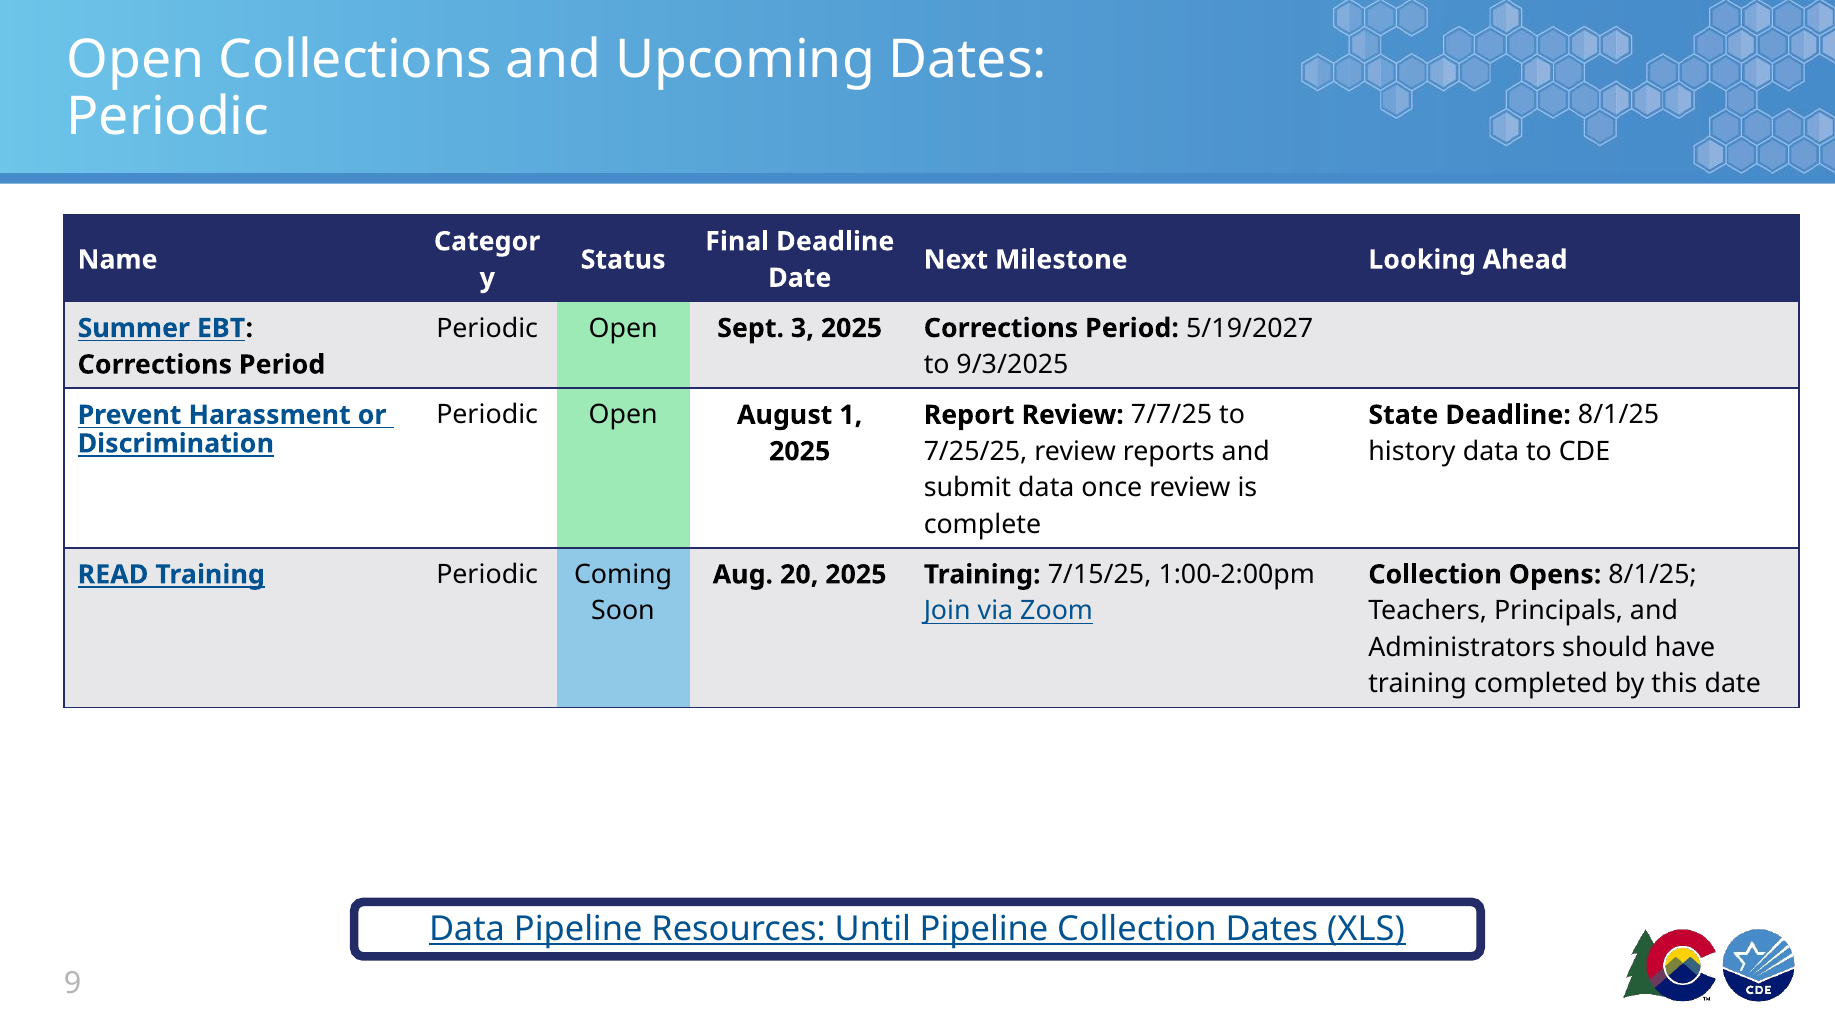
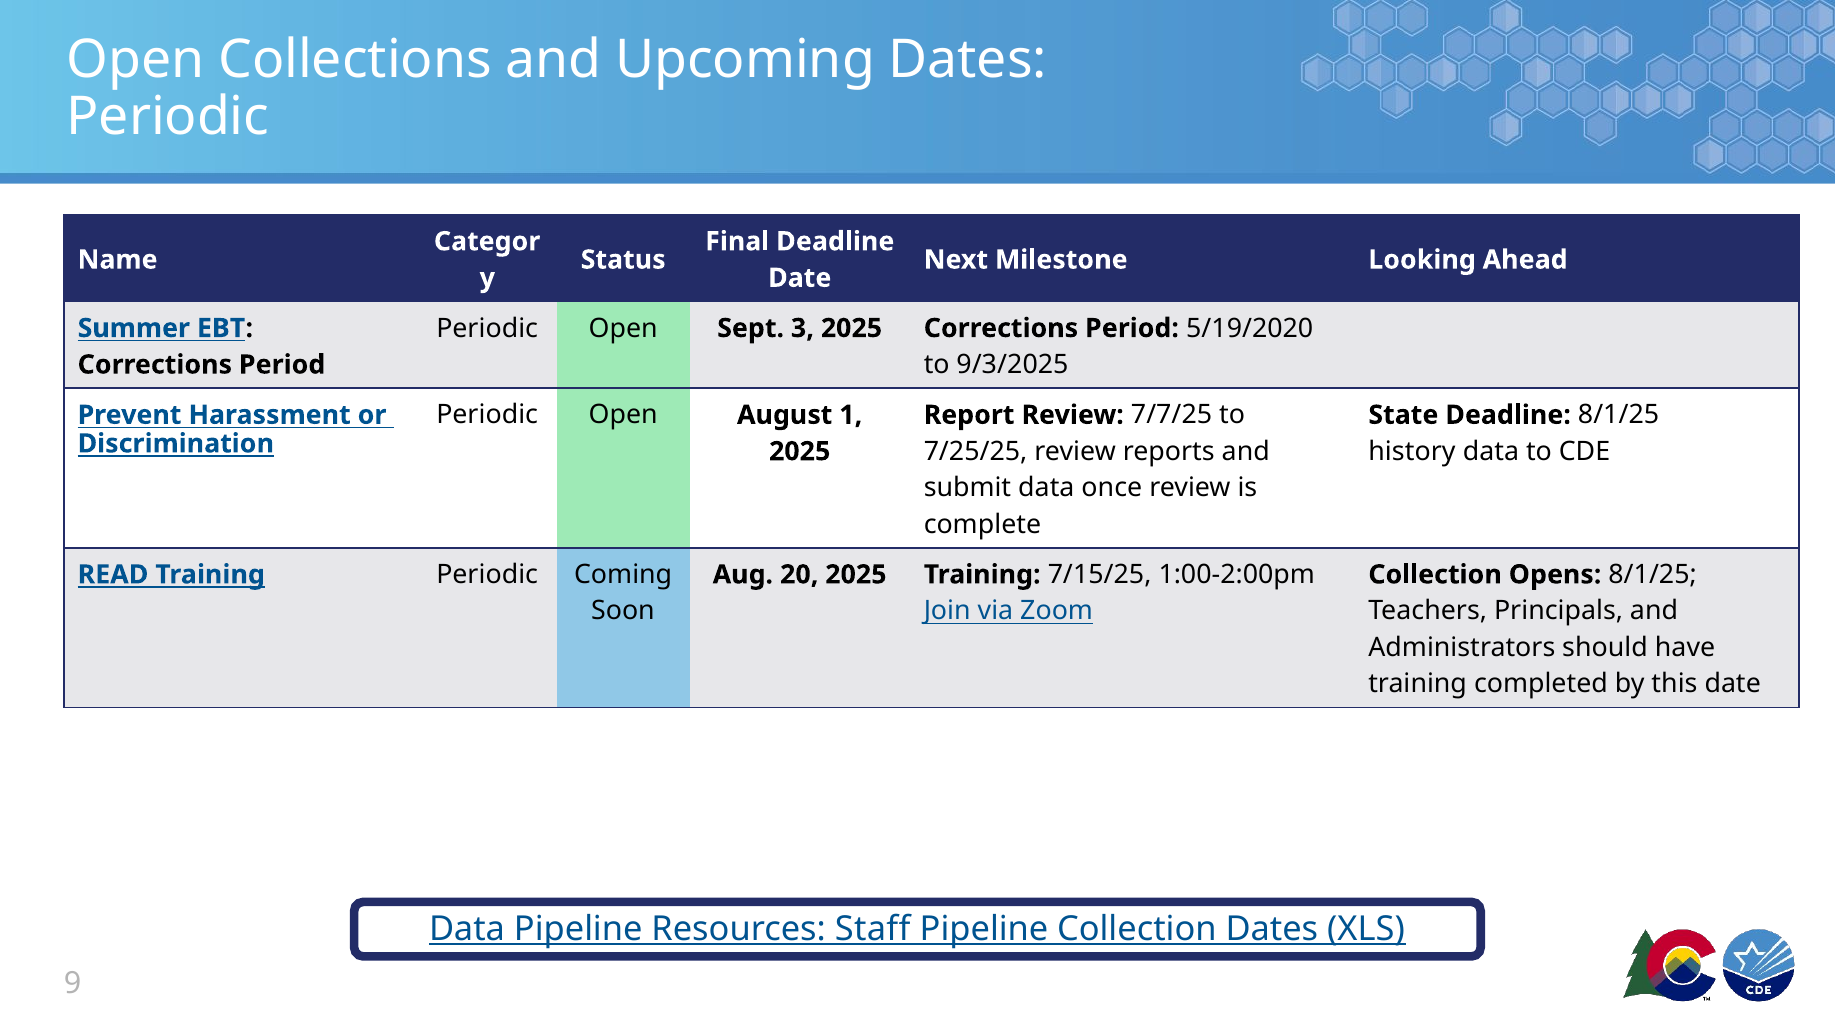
5/19/2027: 5/19/2027 -> 5/19/2020 (1250, 328)
Until: Until -> Staff (873, 929)
